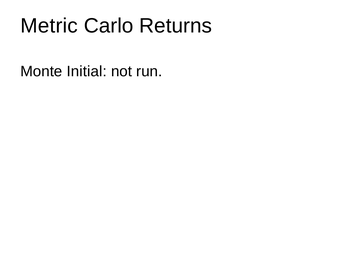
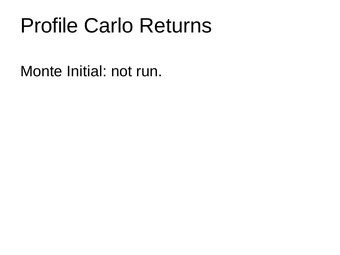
Metric: Metric -> Profile (49, 26)
